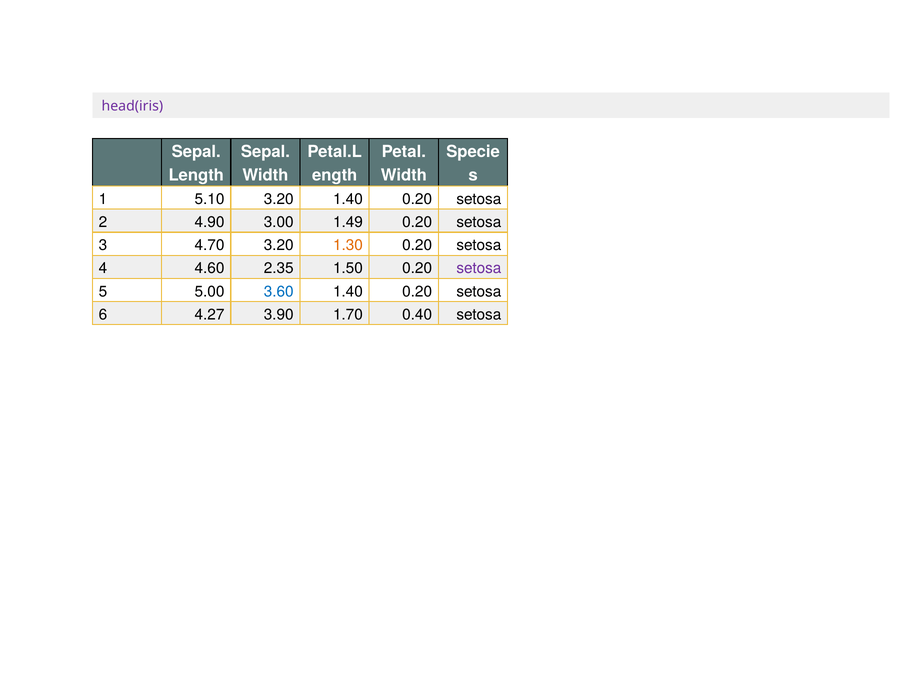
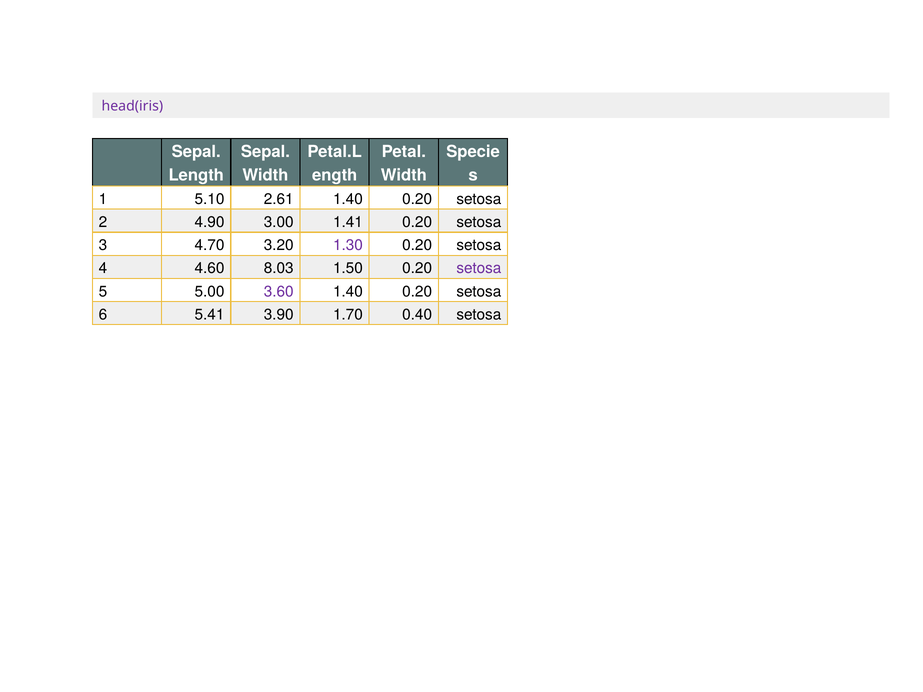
5.10 3.20: 3.20 -> 2.61 (279, 199)
1.49: 1.49 -> 1.41 (348, 222)
1.30 colour: orange -> purple (348, 245)
2.35: 2.35 -> 8.03 (279, 269)
3.60 colour: blue -> purple (279, 292)
4.27: 4.27 -> 5.41 (209, 315)
